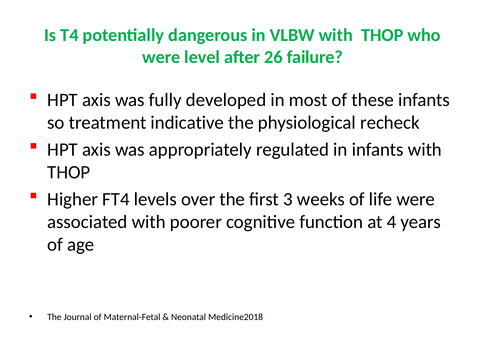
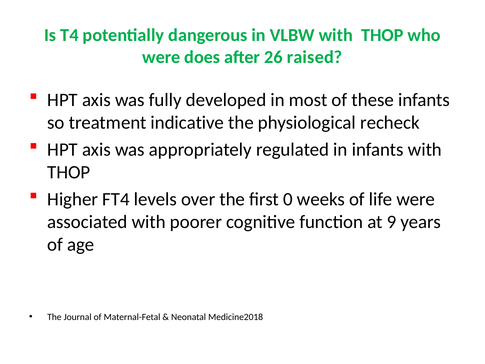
level: level -> does (202, 57)
failure: failure -> raised (315, 57)
3: 3 -> 0 (288, 199)
4: 4 -> 9 (392, 222)
